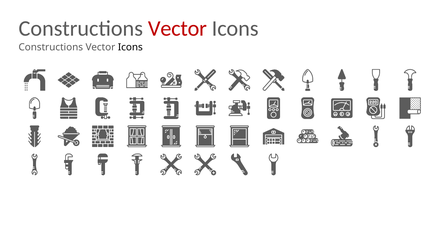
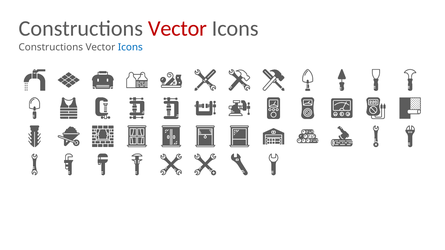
Icons colour: black -> blue (130, 47)
